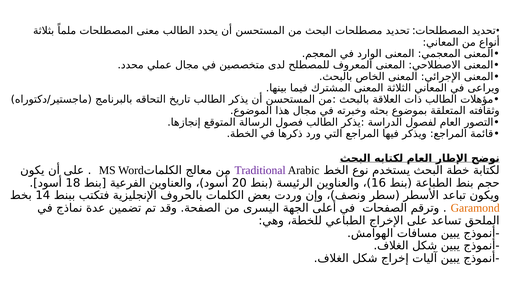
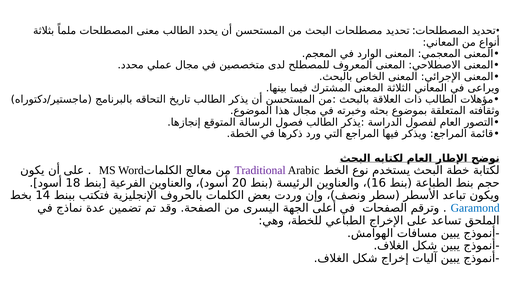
Garamond colour: orange -> blue (475, 208)
